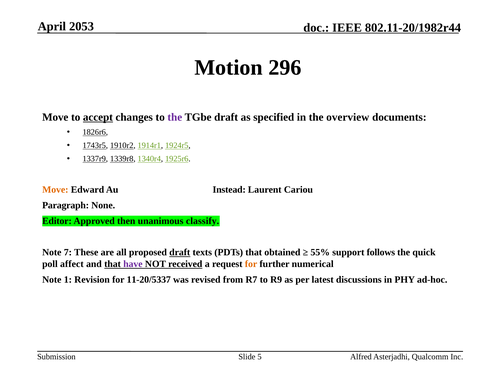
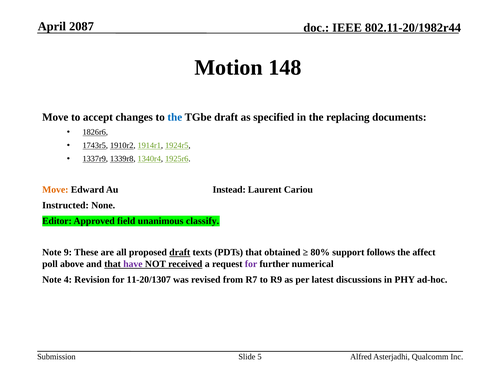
2053: 2053 -> 2087 (81, 26)
296: 296 -> 148 (285, 68)
accept underline: present -> none (98, 117)
the colour: purple -> blue (175, 117)
overview: overview -> replacing (348, 117)
Paragraph: Paragraph -> Instructed (65, 205)
then: then -> field (126, 221)
7: 7 -> 9 (68, 252)
55%: 55% -> 80% (320, 252)
quick: quick -> affect (424, 252)
affect: affect -> above (72, 264)
for colour: orange -> purple (251, 264)
1: 1 -> 4 (68, 280)
11-20/5337: 11-20/5337 -> 11-20/1307 (149, 280)
